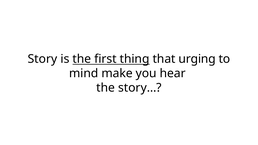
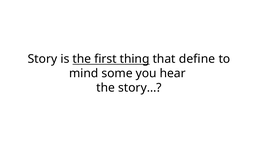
urging: urging -> define (197, 59)
make: make -> some (117, 73)
